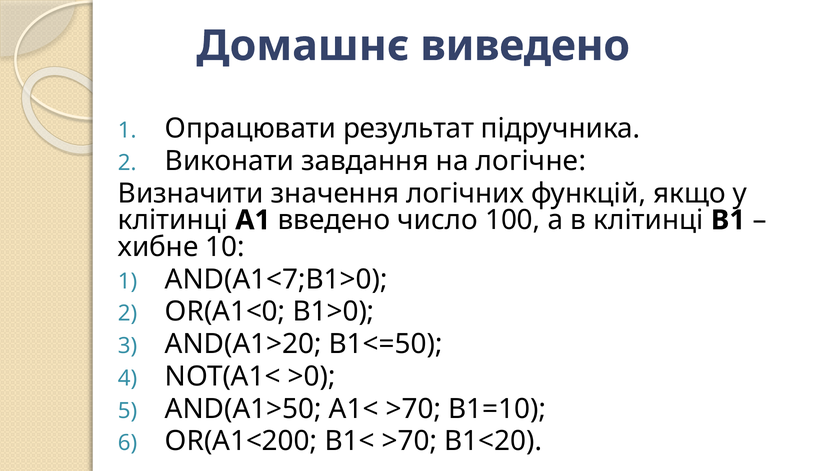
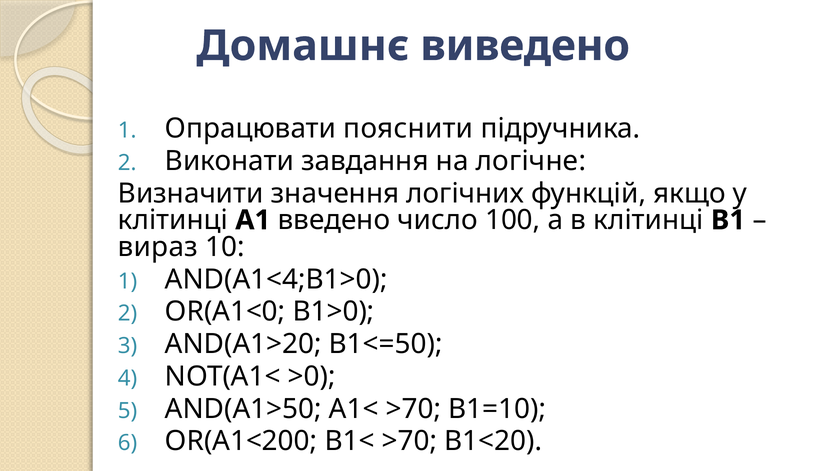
результат: результат -> пояснити (408, 129)
хибне: хибне -> вираз (158, 247)
AND(A1<7;B1>0: AND(A1<7;B1>0 -> AND(A1<4;B1>0 (276, 279)
